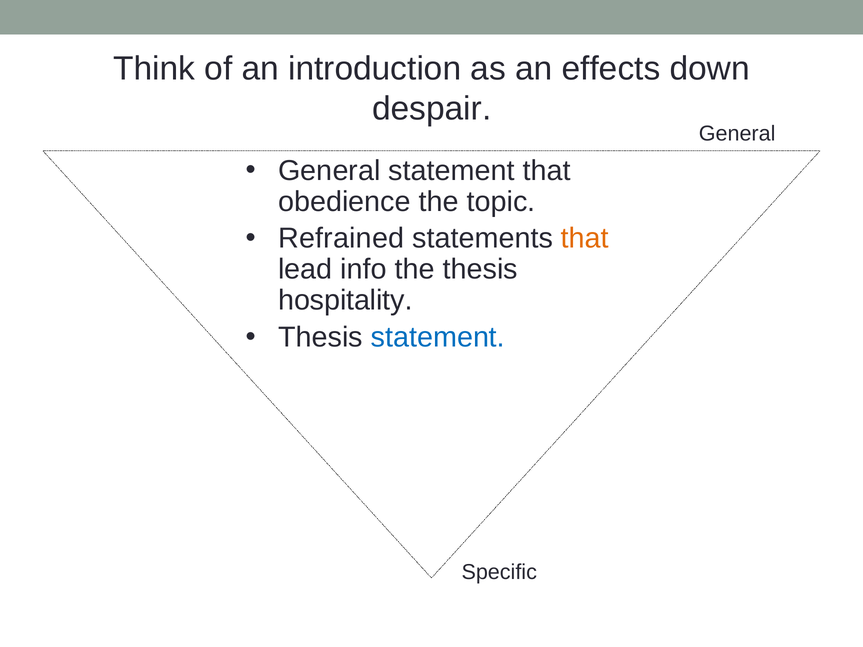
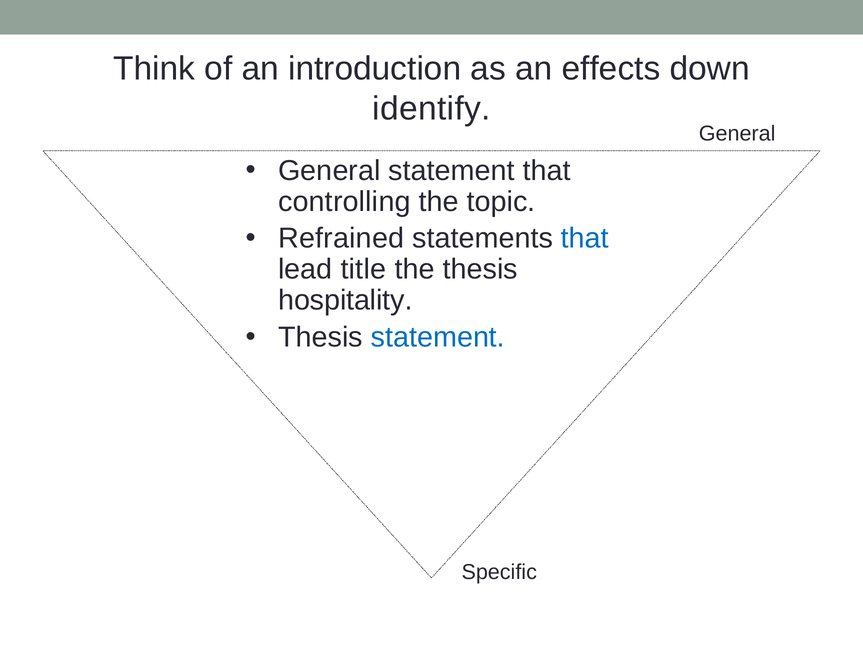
despair: despair -> identify (432, 109)
obedience: obedience -> controlling (344, 202)
that colour: orange -> blue (585, 238)
info: info -> title (363, 270)
